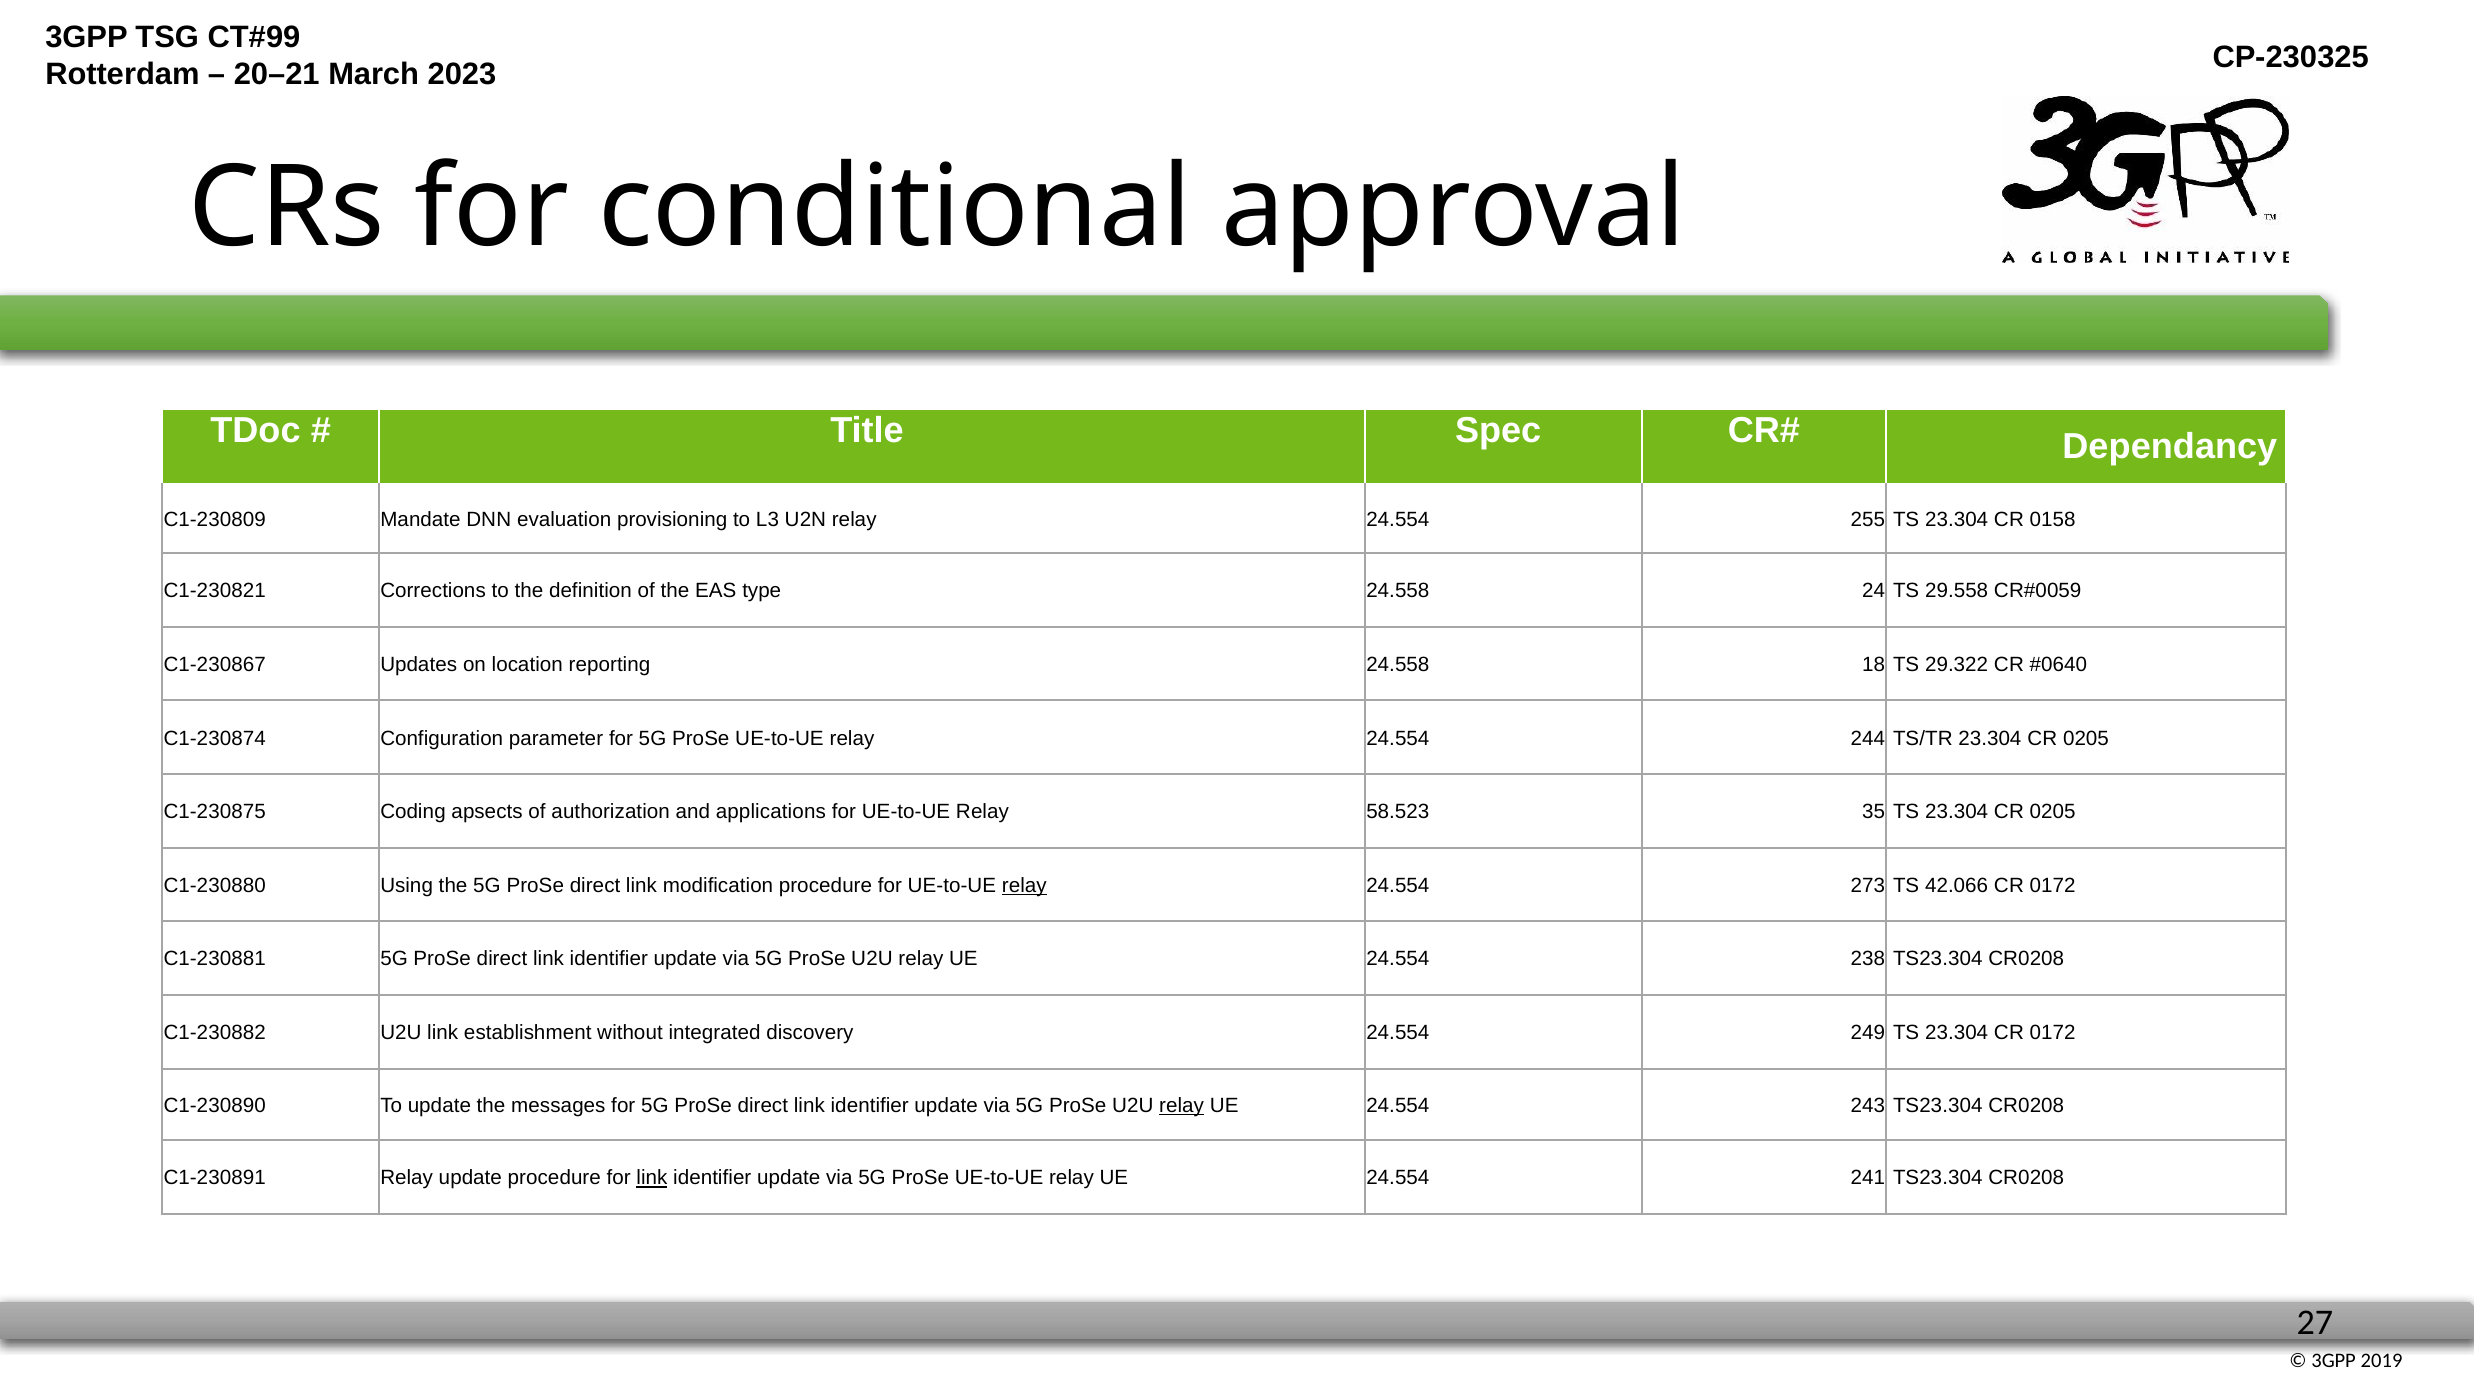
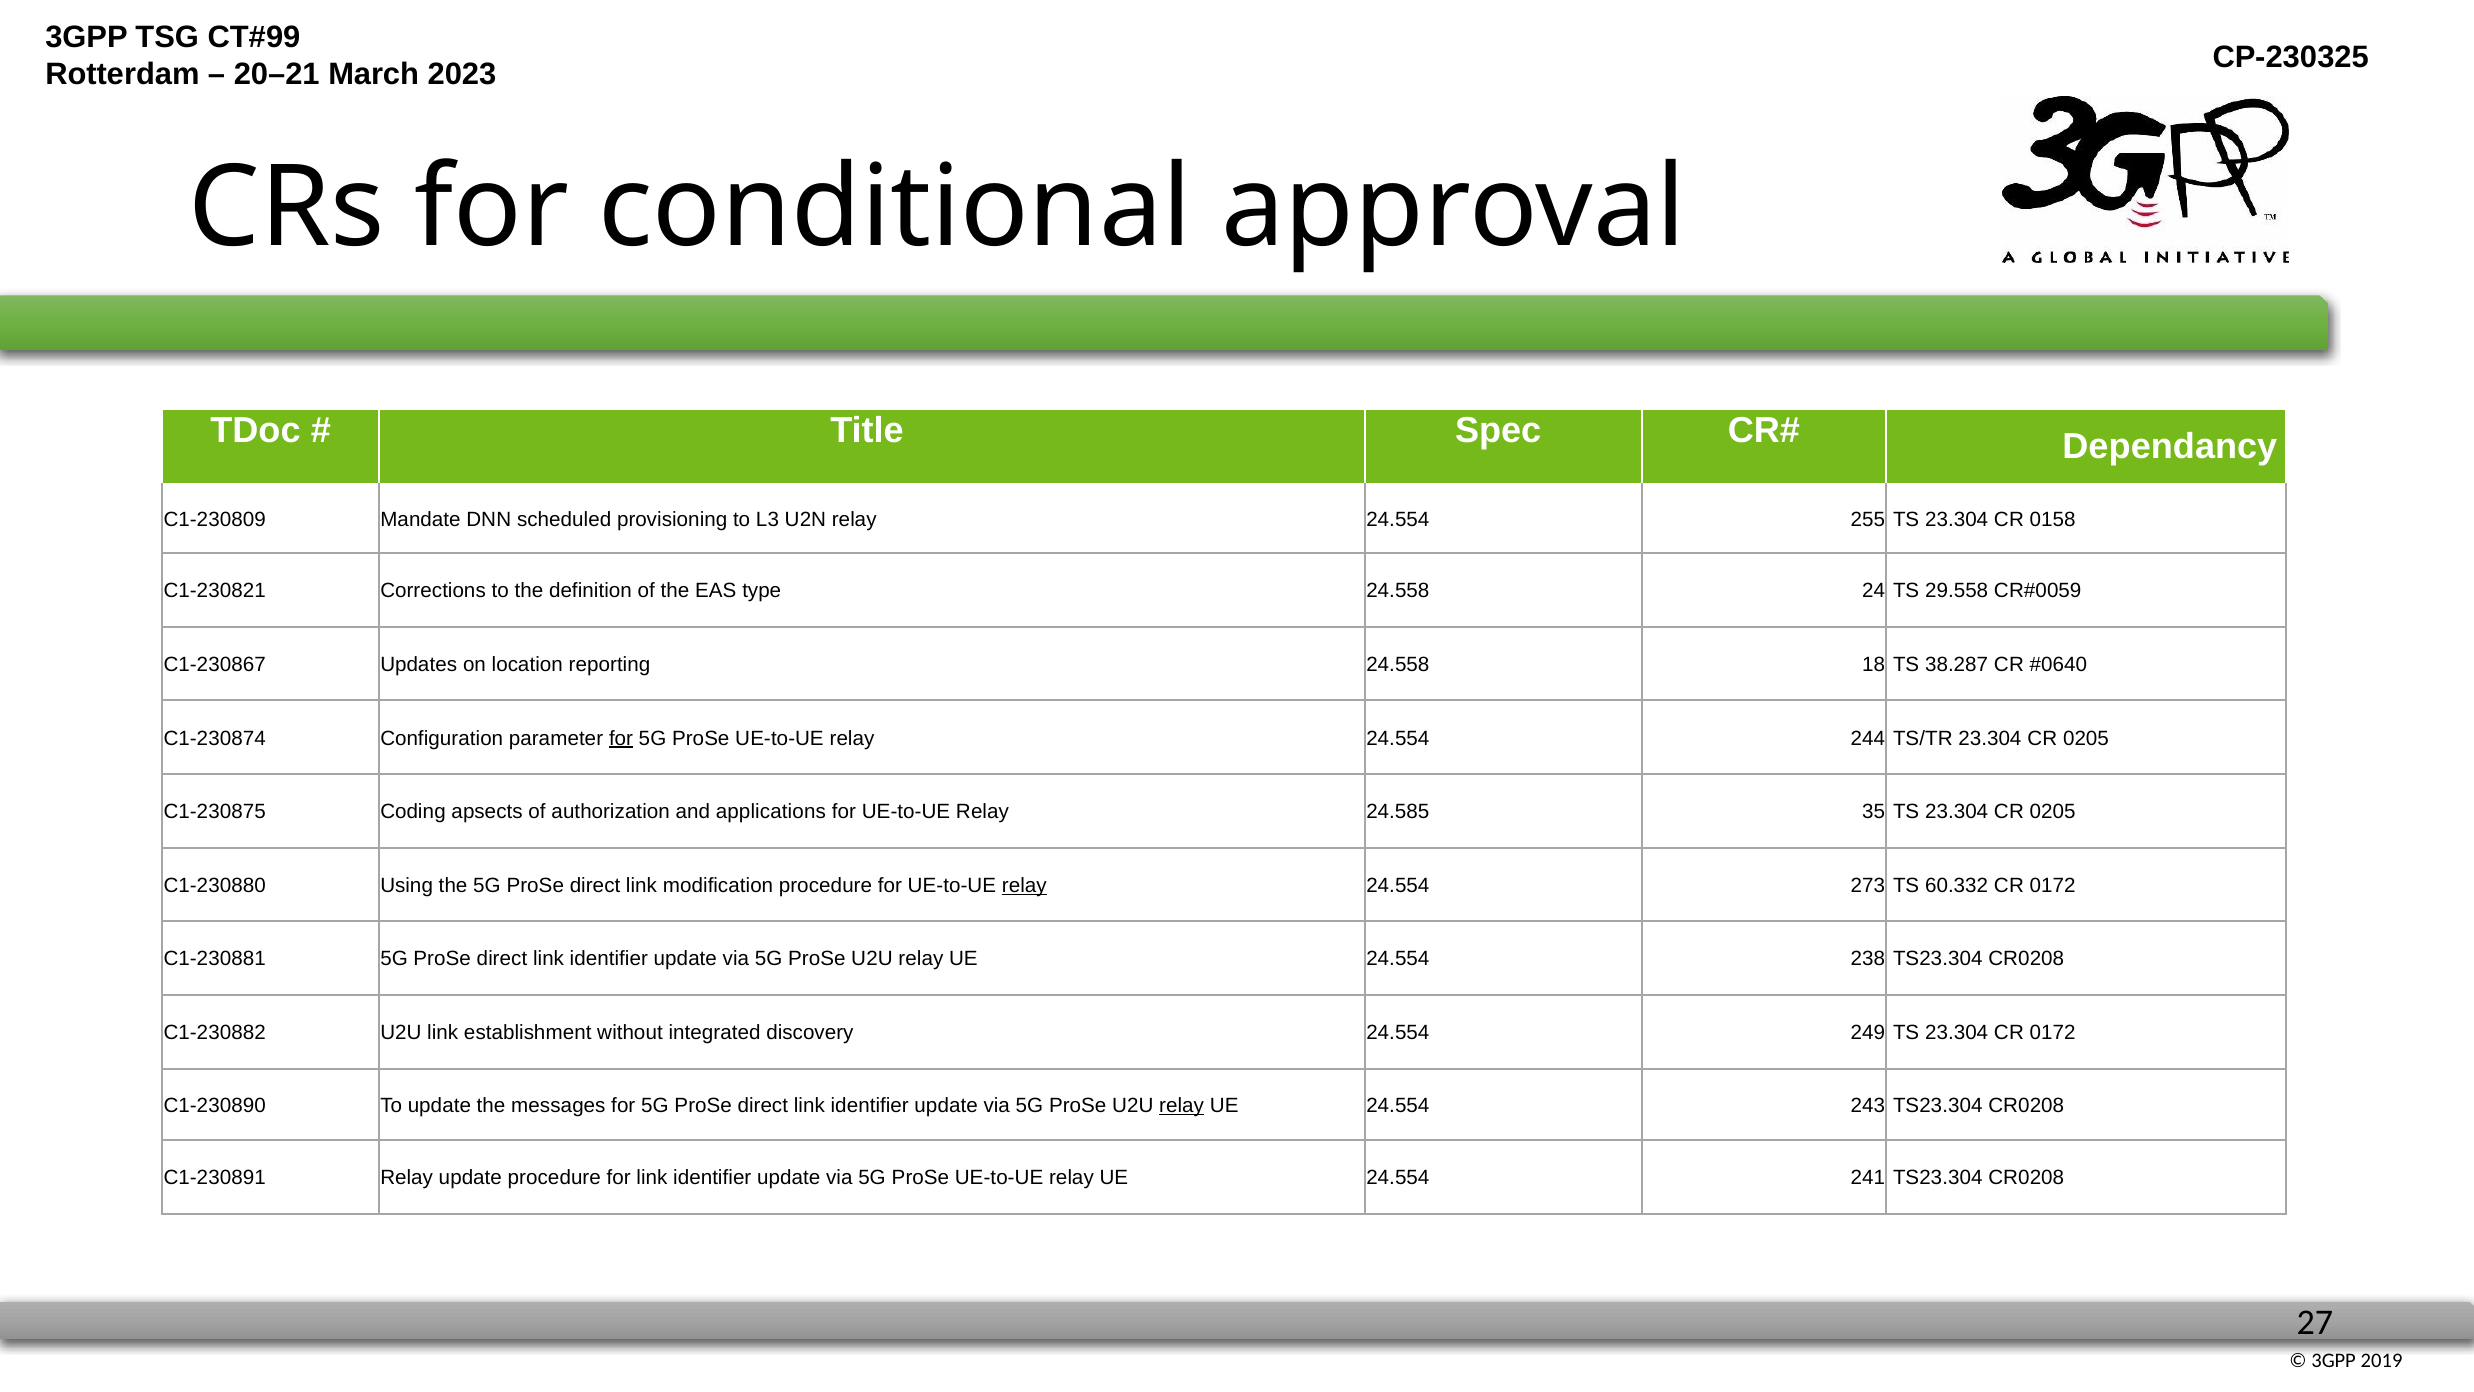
evaluation: evaluation -> scheduled (564, 519)
29.322: 29.322 -> 38.287 (1957, 664)
for underline: none -> present (621, 738)
58.523: 58.523 -> 24.585 (1398, 812)
42.066: 42.066 -> 60.332 (1957, 885)
link underline: present -> none (652, 1178)
